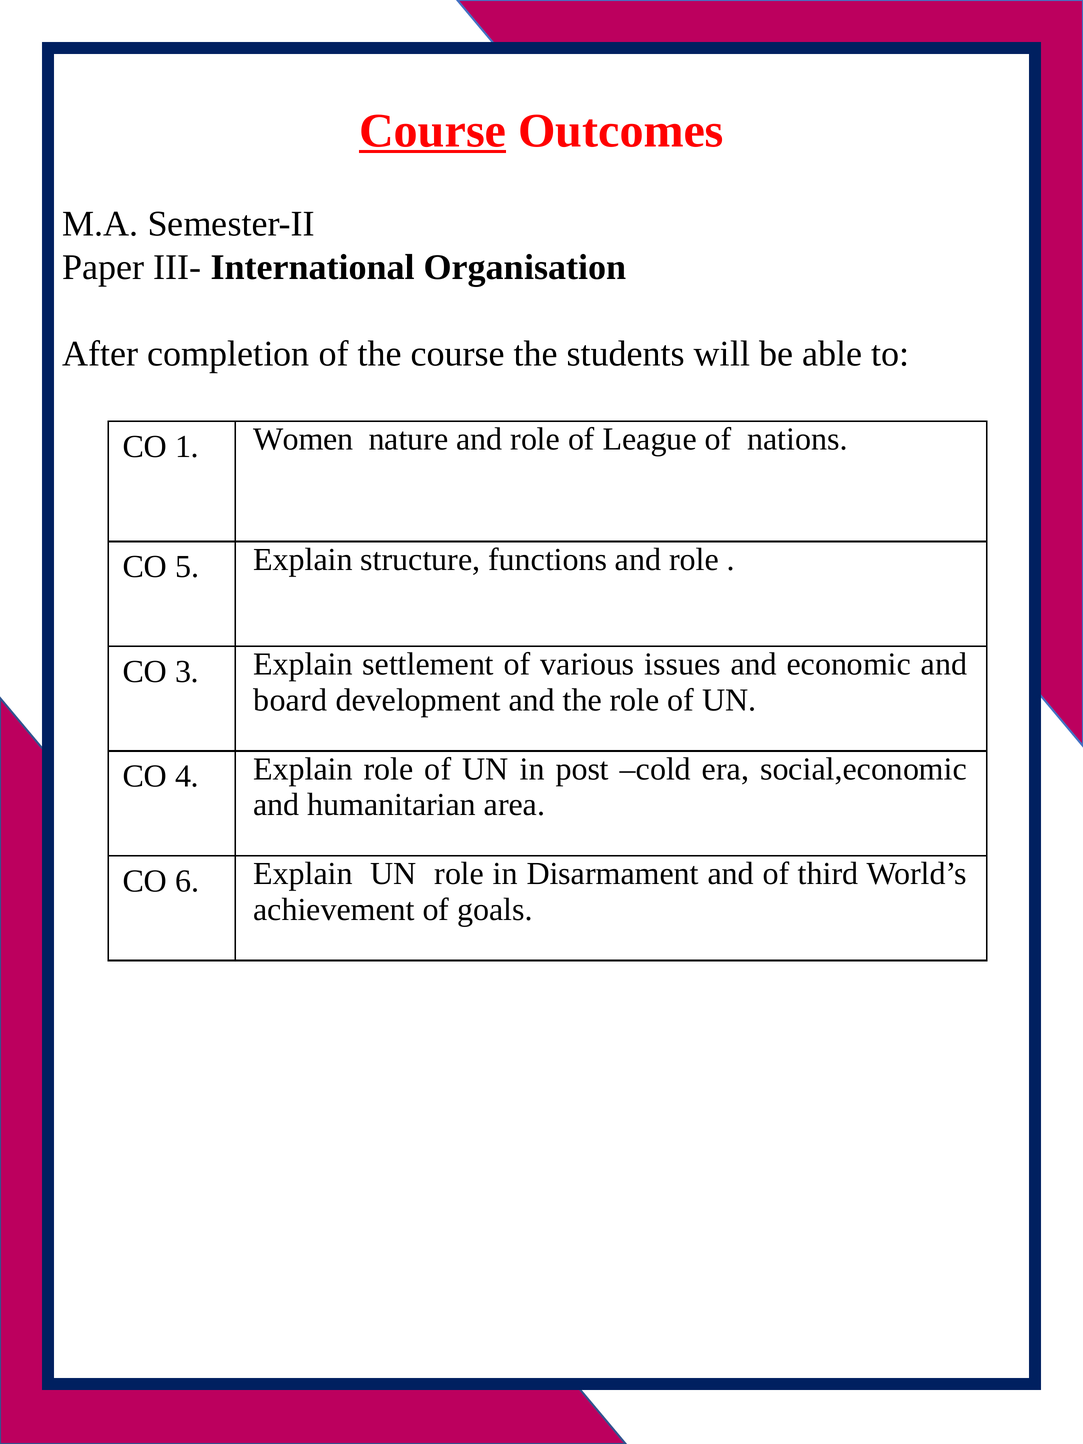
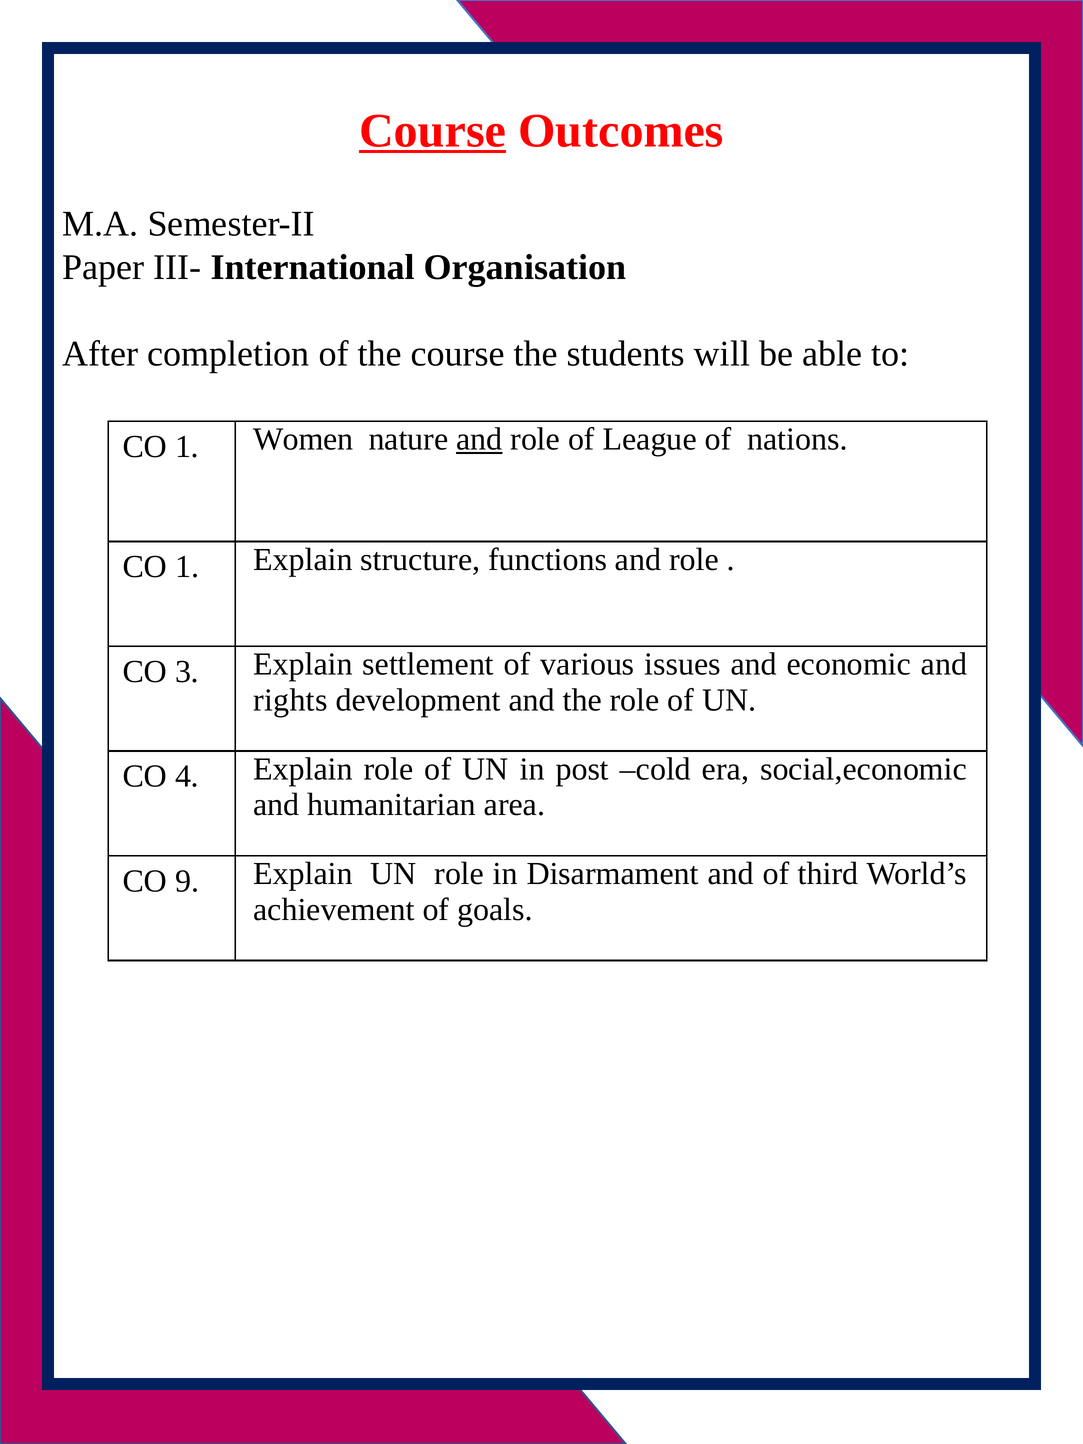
and underline: none -> present (479, 439)
5: 5 -> 1 (187, 567)
board: board -> rights (290, 700)
6: 6 -> 9 (187, 881)
